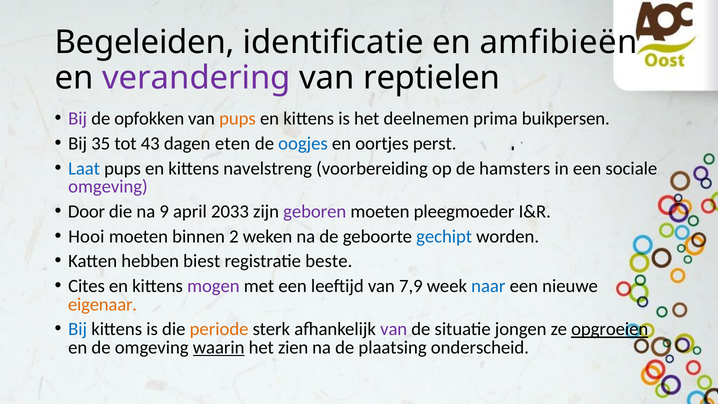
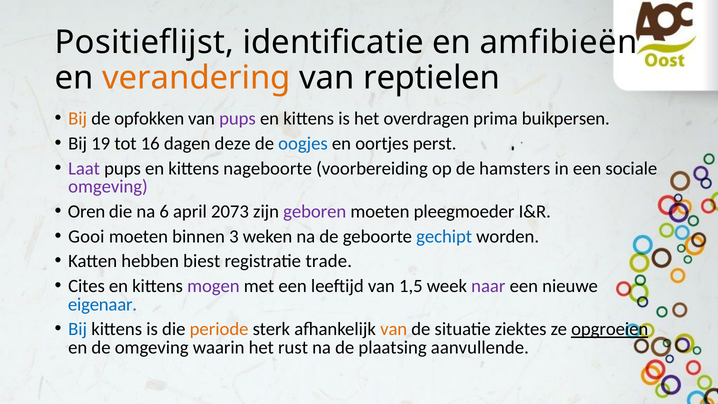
Begeleiden: Begeleiden -> Positieflijst (144, 43)
verandering colour: purple -> orange (196, 78)
Bij colour: purple -> orange (78, 119)
pups colour: orange -> purple (237, 119)
deelnemen: deelnemen -> overdragen (426, 119)
35: 35 -> 19 (101, 143)
43: 43 -> 16 (150, 143)
eten: eten -> deze (233, 143)
Laat colour: blue -> purple (84, 168)
navelstreng: navelstreng -> nageboorte (268, 168)
Door: Door -> Oren (87, 211)
9: 9 -> 6 (164, 211)
2033: 2033 -> 2073 (230, 211)
Hooi: Hooi -> Gooi (86, 236)
2: 2 -> 3 (234, 236)
beste: beste -> trade (329, 261)
7,9: 7,9 -> 1,5 (411, 286)
naar colour: blue -> purple (488, 286)
eigenaar colour: orange -> blue (103, 304)
van colour: purple -> orange (394, 329)
jongen: jongen -> ziektes (521, 329)
waarin underline: present -> none (219, 347)
zien: zien -> rust (293, 347)
onderscheid: onderscheid -> aanvullende (480, 347)
